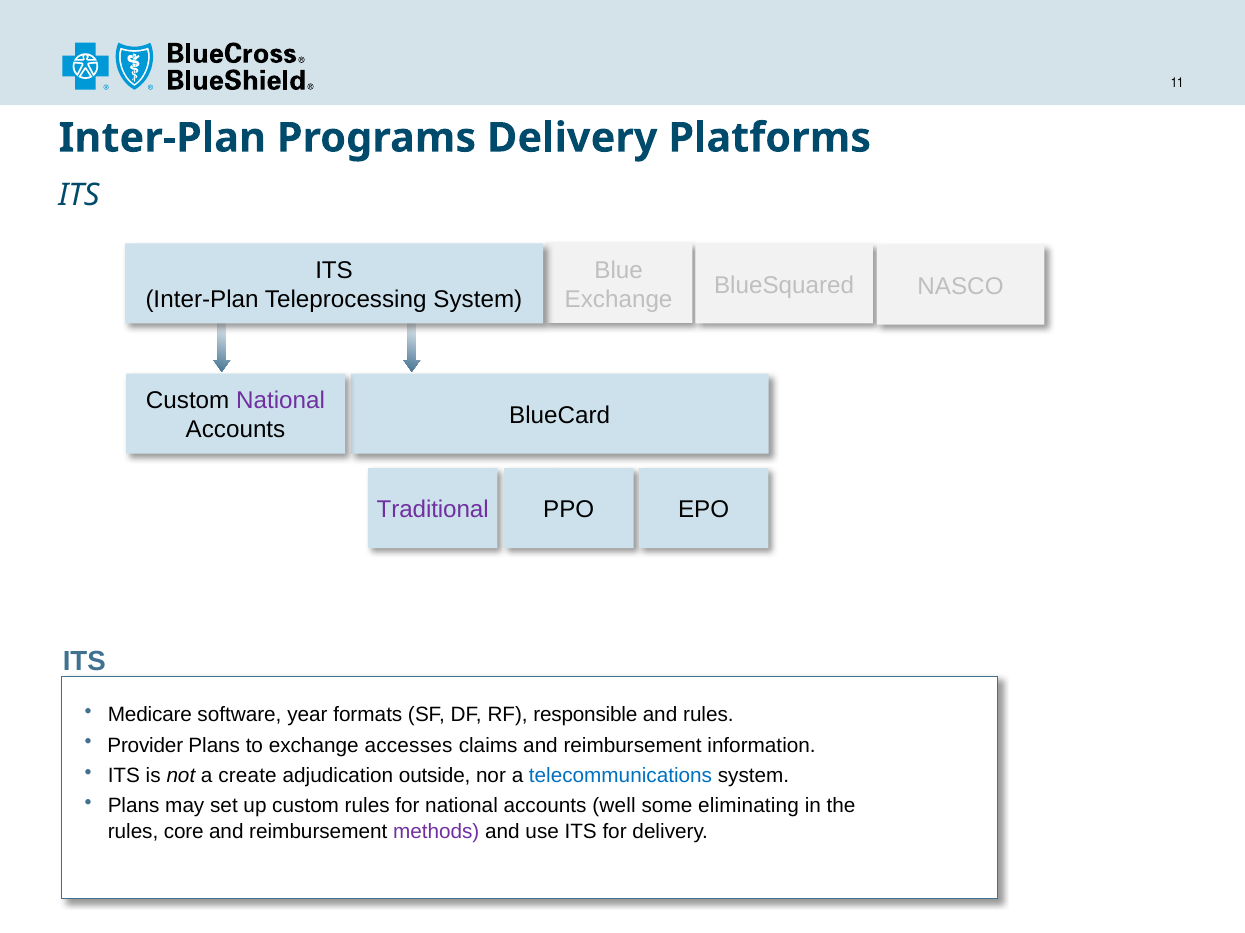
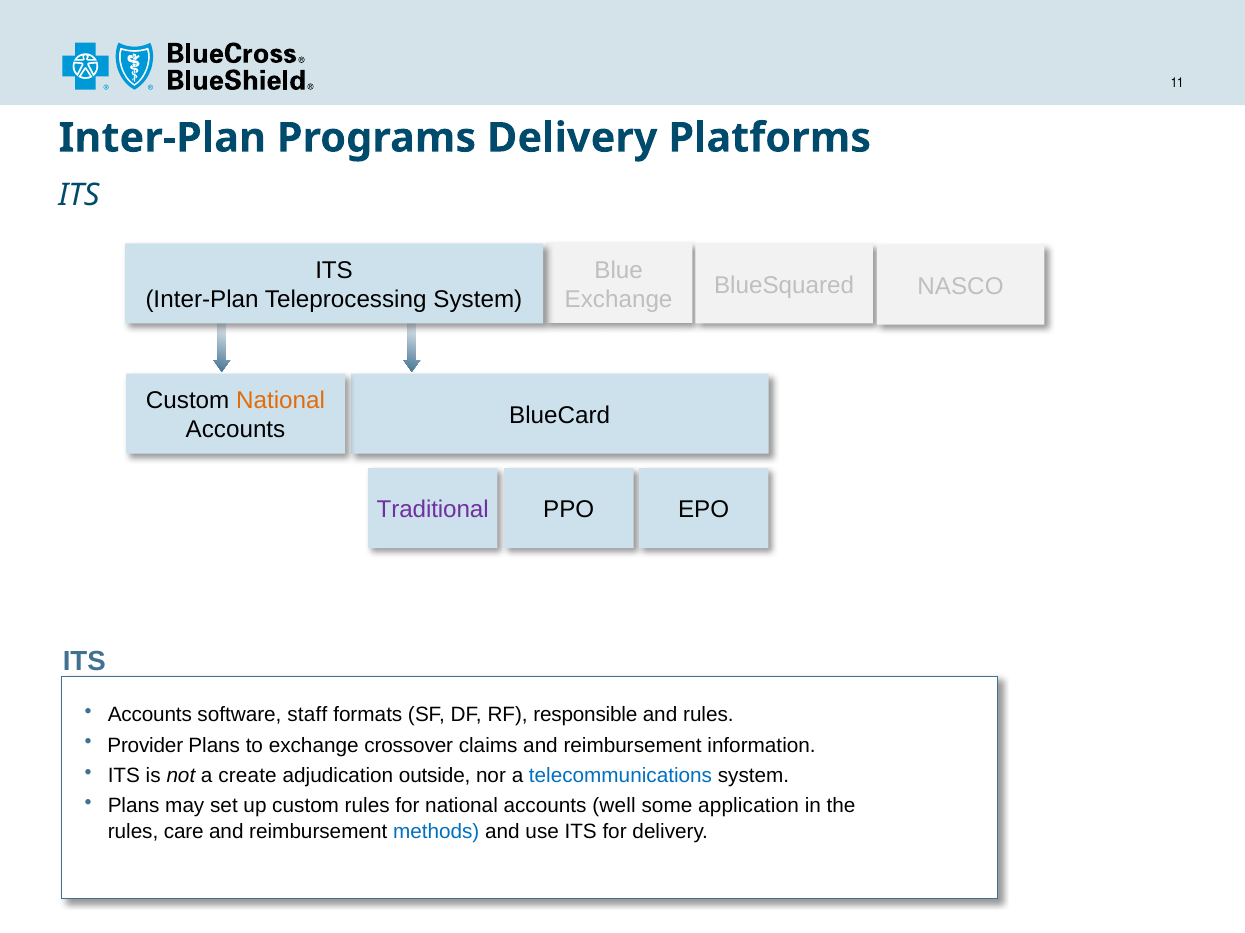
National colour: purple -> orange (281, 401)
Medicare: Medicare -> Accounts (150, 716)
year: year -> staff (307, 716)
accesses: accesses -> crossover (409, 746)
eliminating: eliminating -> application (748, 806)
core: core -> care (184, 833)
methods colour: purple -> blue (436, 833)
